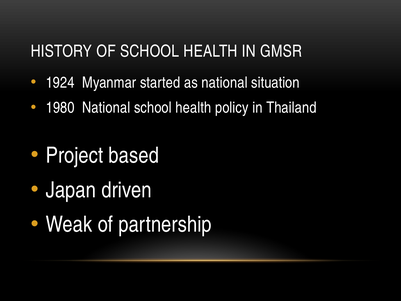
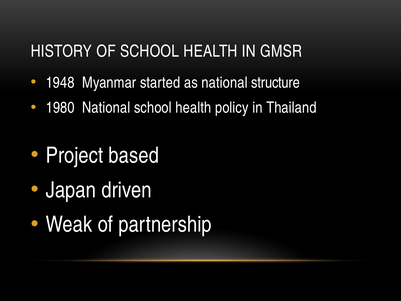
1924: 1924 -> 1948 (60, 83)
situation: situation -> structure (276, 83)
